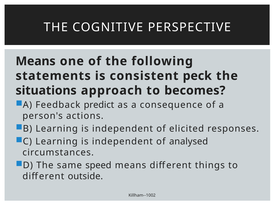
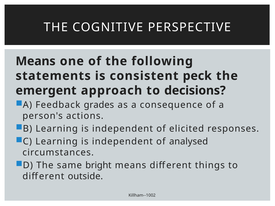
situations: situations -> emergent (46, 91)
becomes: becomes -> decisions (195, 91)
predict: predict -> grades (99, 105)
speed: speed -> bright (98, 166)
